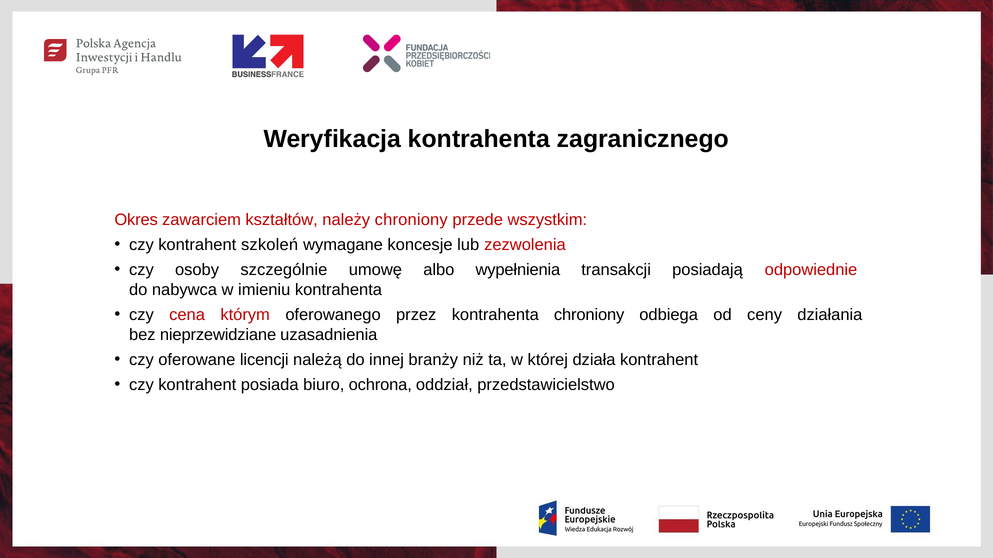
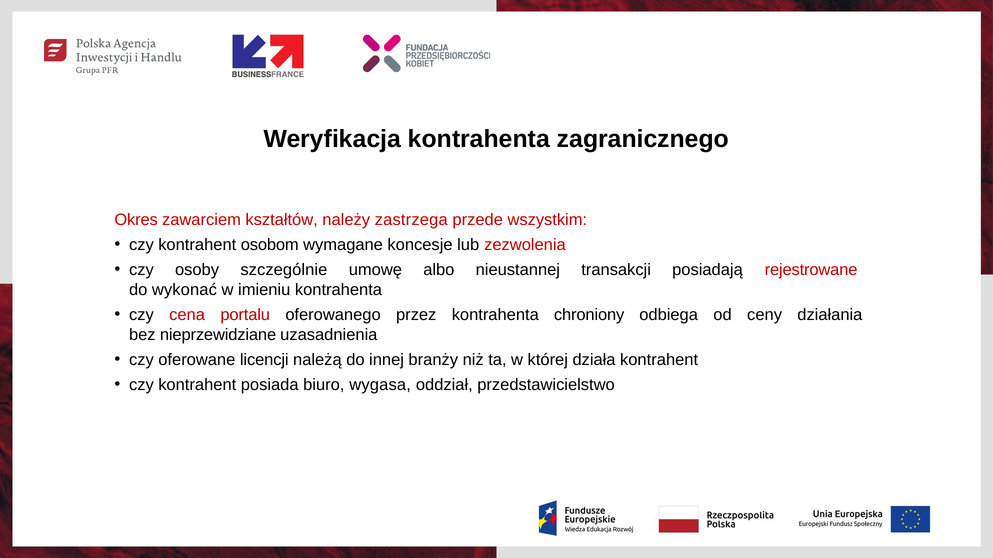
należy chroniony: chroniony -> zastrzega (411, 220)
szkoleń: szkoleń -> osobom (270, 245)
wypełnienia: wypełnienia -> nieustannej (518, 270)
odpowiednie: odpowiednie -> rejestrowane (811, 270)
nabywca: nabywca -> wykonać (184, 290)
którym: którym -> portalu (245, 315)
ochrona: ochrona -> wygasa (380, 385)
